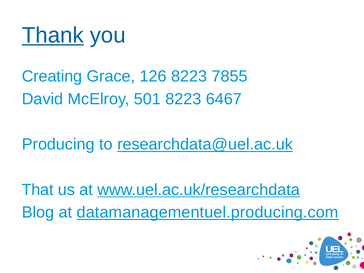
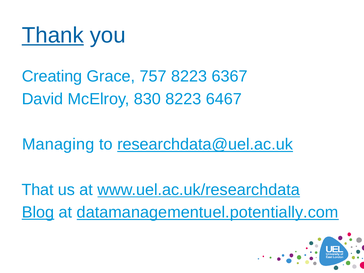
126: 126 -> 757 (153, 76)
7855: 7855 -> 6367 (230, 76)
501: 501 -> 830 (147, 99)
Producing: Producing -> Managing (58, 144)
Blog underline: none -> present (38, 212)
datamanagementuel.producing.com: datamanagementuel.producing.com -> datamanagementuel.potentially.com (208, 212)
